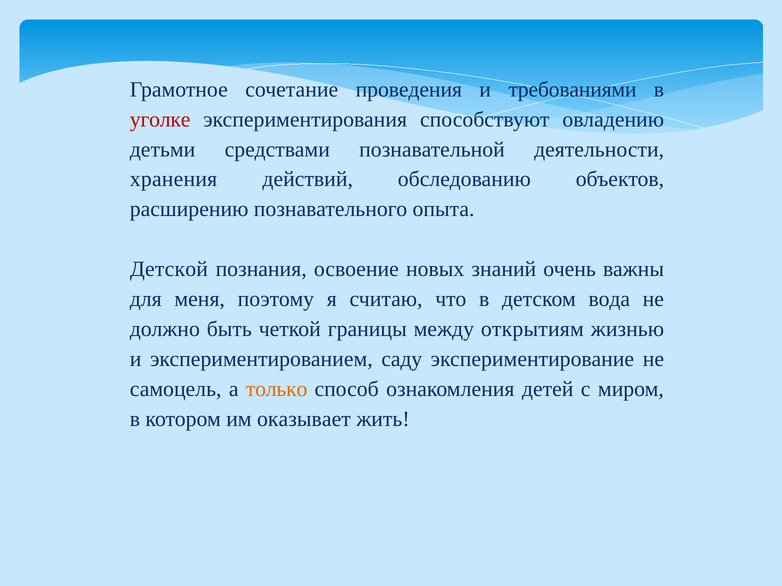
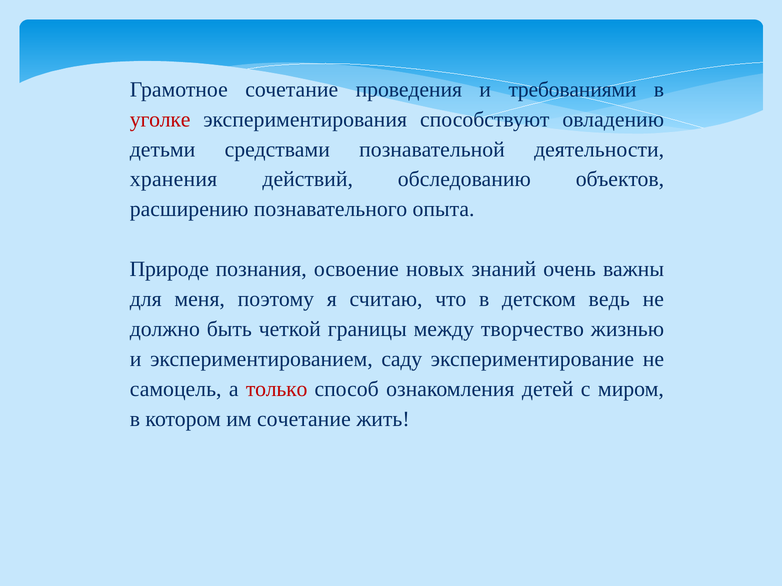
Детской: Детской -> Природе (169, 269)
вода: вода -> ведь (609, 299)
открытиям: открытиям -> творчество (532, 329)
только colour: orange -> red (277, 389)
им оказывает: оказывает -> сочетание (304, 419)
